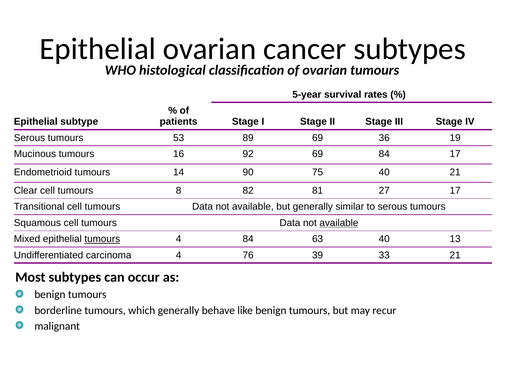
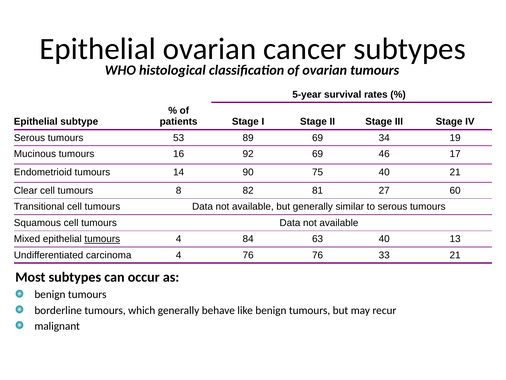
36: 36 -> 34 (384, 138)
69 84: 84 -> 46 (384, 154)
27 17: 17 -> 60 (455, 190)
available underline: present -> none (339, 223)
76 39: 39 -> 76 (318, 255)
